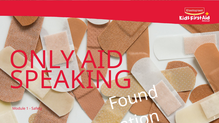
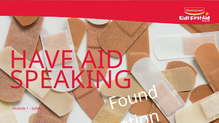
ONLY: ONLY -> HAVE (42, 60)
